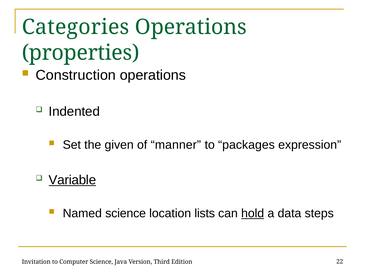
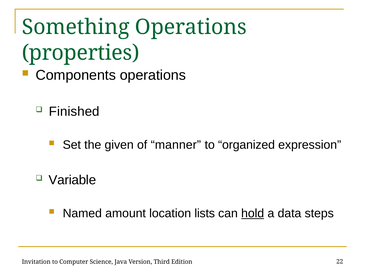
Categories: Categories -> Something (76, 27)
Construction: Construction -> Components (76, 75)
Indented: Indented -> Finished (74, 111)
packages: packages -> organized (247, 145)
Variable underline: present -> none (72, 180)
Named science: science -> amount (126, 213)
